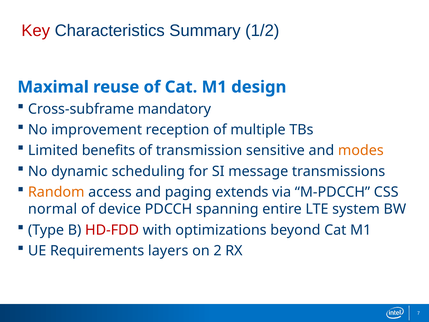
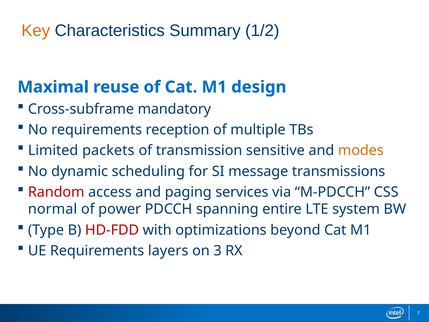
Key colour: red -> orange (36, 31)
No improvement: improvement -> requirements (97, 130)
benefits: benefits -> packets (108, 150)
Random colour: orange -> red (56, 192)
extends: extends -> services (242, 192)
device: device -> power (120, 209)
2: 2 -> 3 (218, 251)
